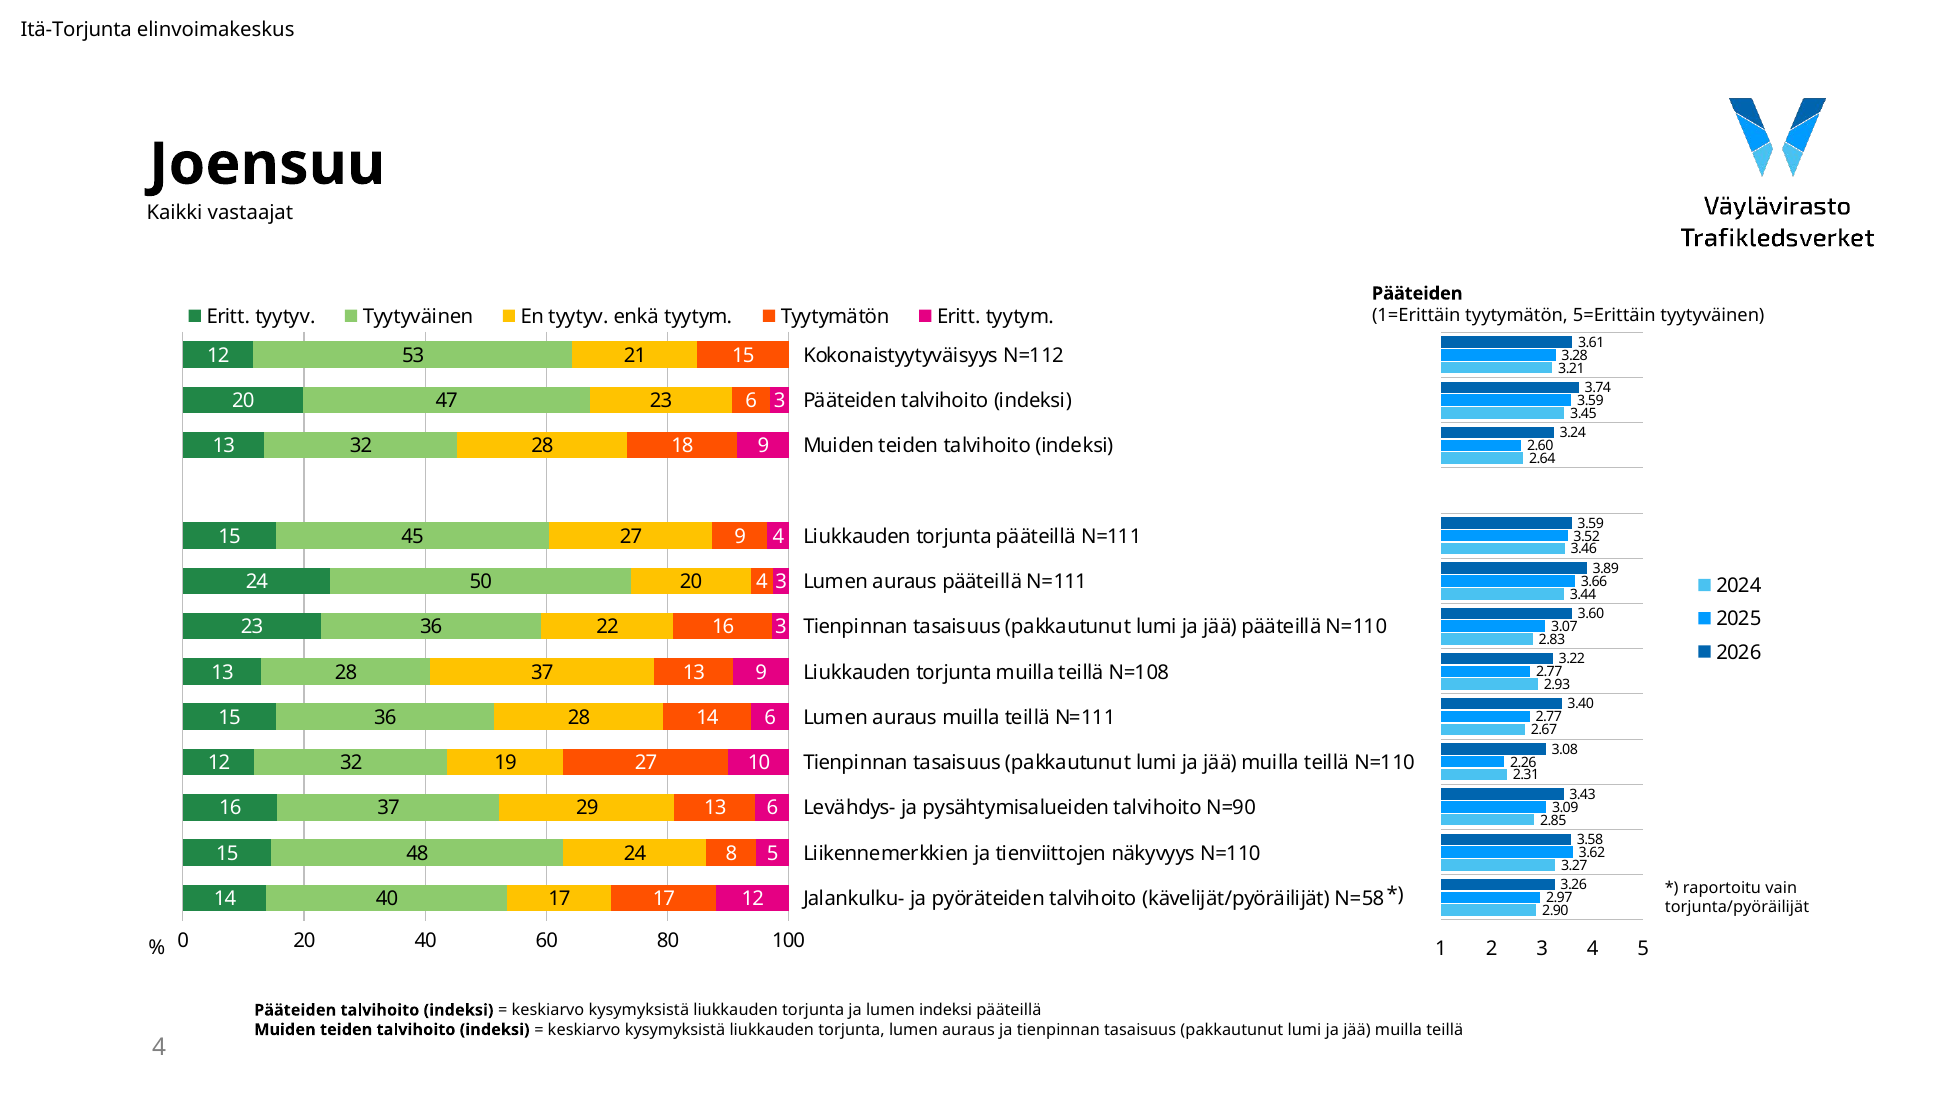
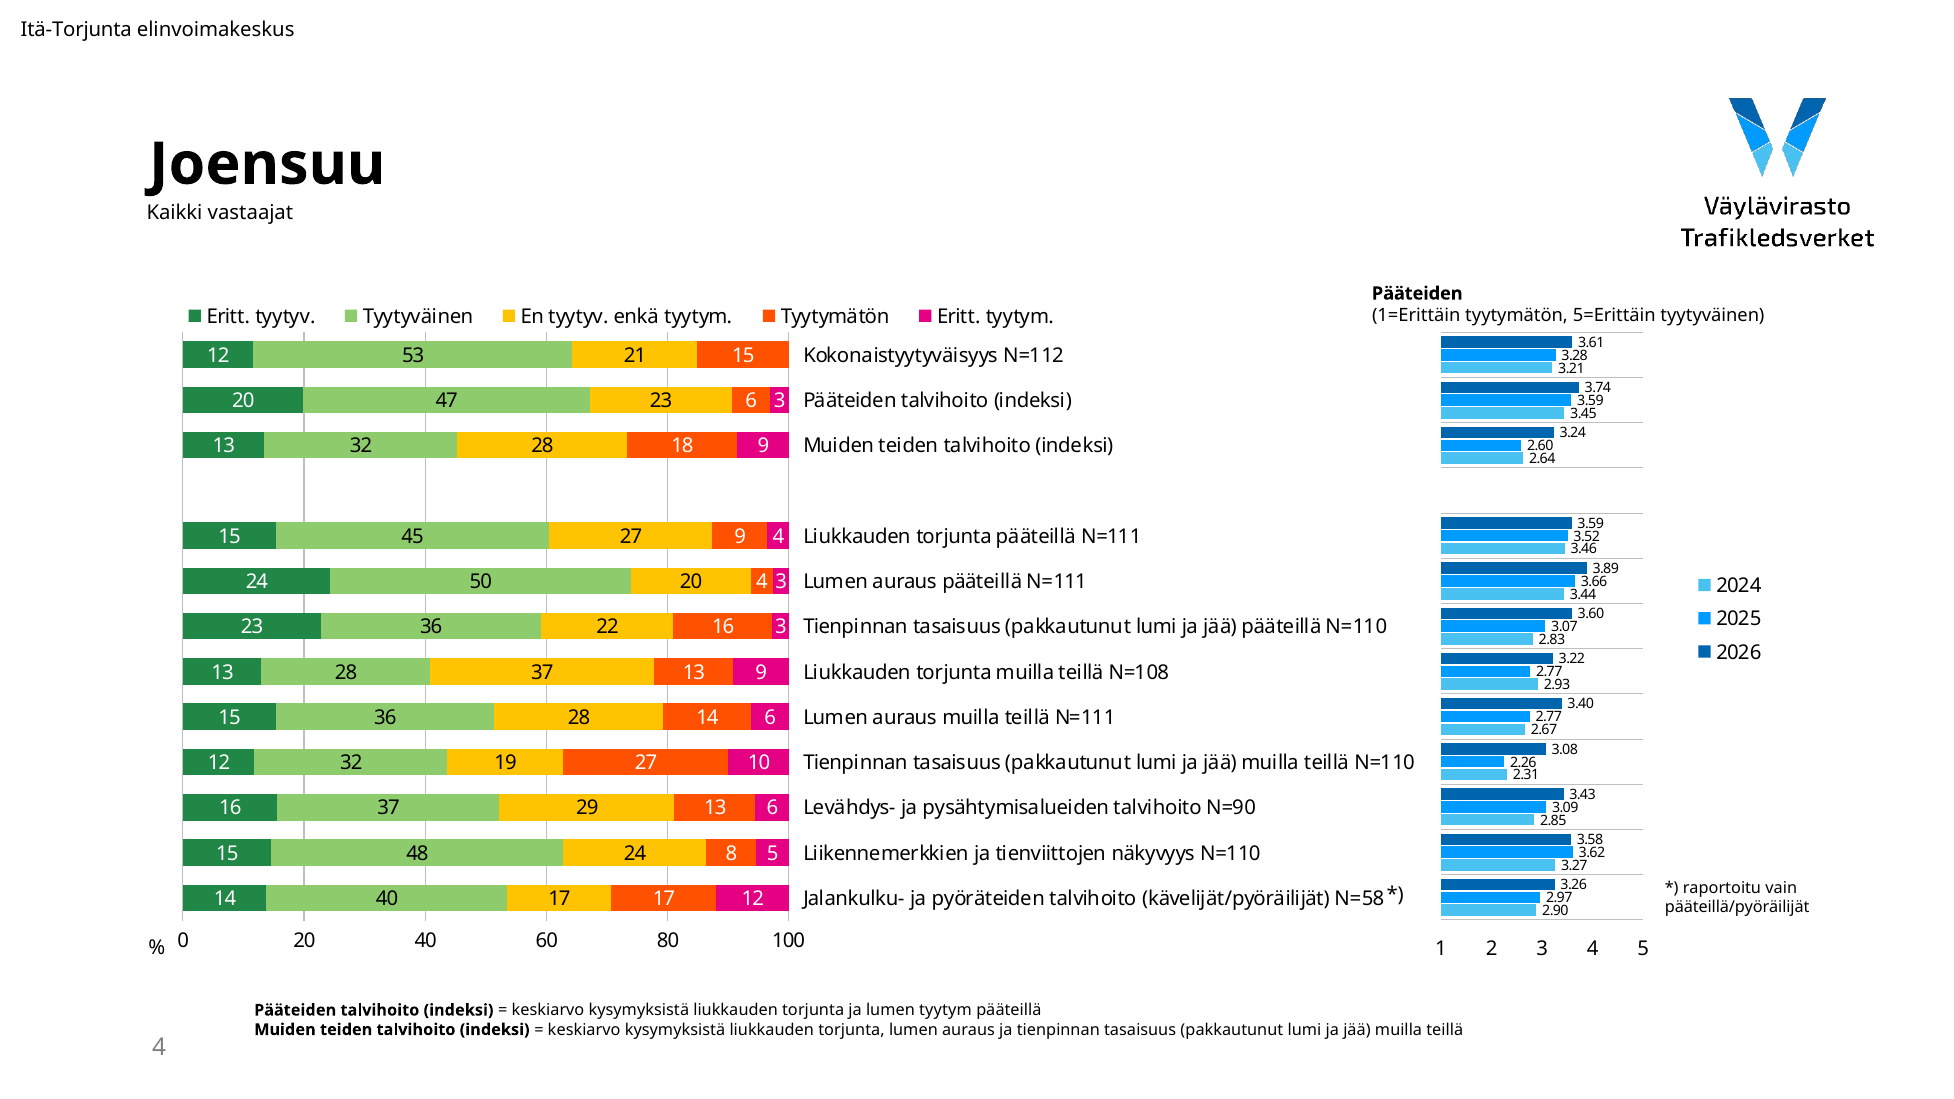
torjunta/pyöräilijät: torjunta/pyöräilijät -> pääteillä/pyöräilijät (1737, 907)
lumen indeksi: indeksi -> tyytym (945, 1010)
